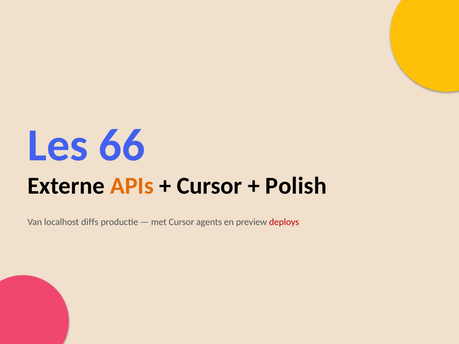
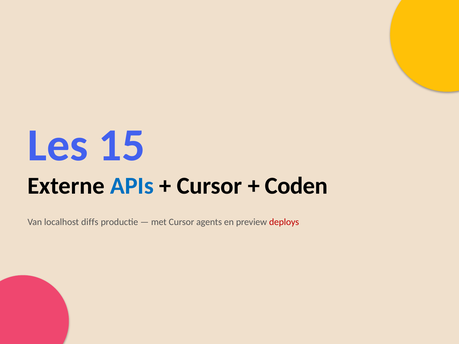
66: 66 -> 15 (122, 145)
APIs colour: orange -> blue (132, 186)
Polish: Polish -> Coden (296, 186)
